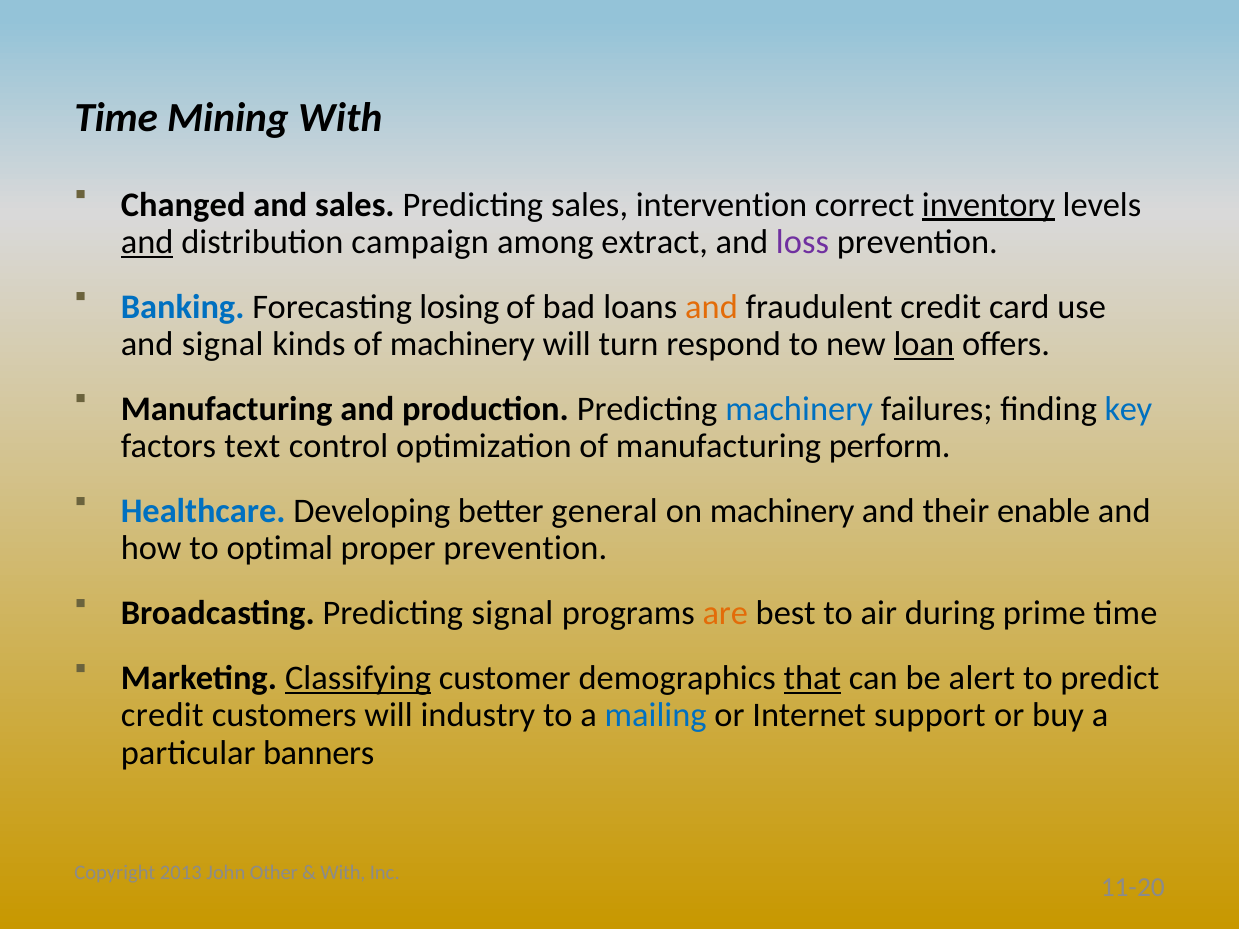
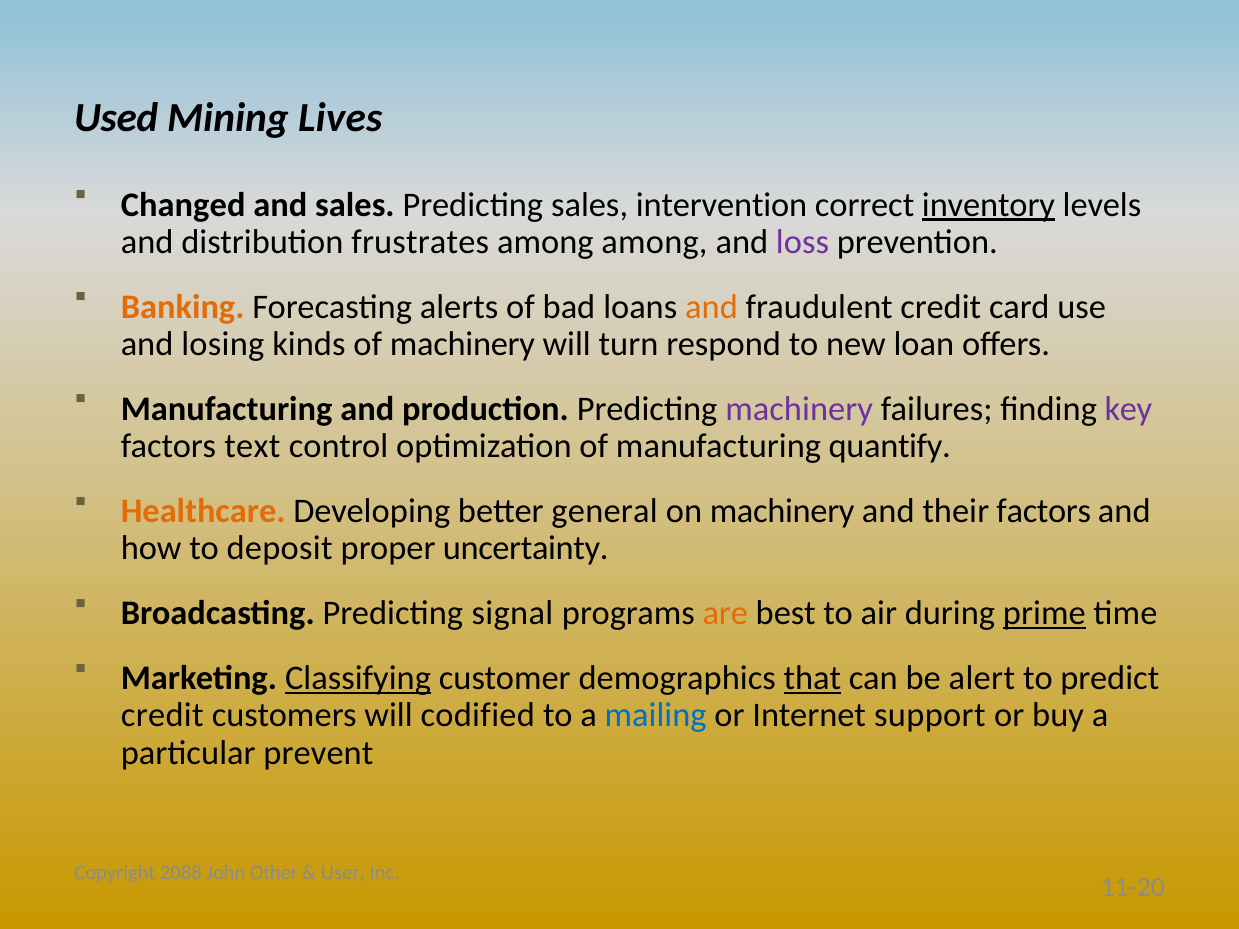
Time: Time -> Used (116, 118)
Mining With: With -> Lives (340, 118)
and underline: present -> none (147, 242)
campaign: campaign -> frustrates (420, 242)
among extract: extract -> among (654, 242)
Banking colour: blue -> orange (183, 307)
losing: losing -> alerts (459, 307)
and signal: signal -> losing (223, 344)
loan underline: present -> none (924, 344)
machinery colour: blue -> purple (799, 409)
key colour: blue -> purple (1128, 409)
perform: perform -> quantify (890, 446)
Healthcare colour: blue -> orange (203, 511)
their enable: enable -> factors (1044, 511)
optimal: optimal -> deposit (280, 549)
proper prevention: prevention -> uncertainty (526, 549)
prime underline: none -> present (1044, 614)
industry: industry -> codified (478, 716)
banners: banners -> prevent (318, 753)
2013: 2013 -> 2088 (181, 873)
With: With -> User (343, 873)
